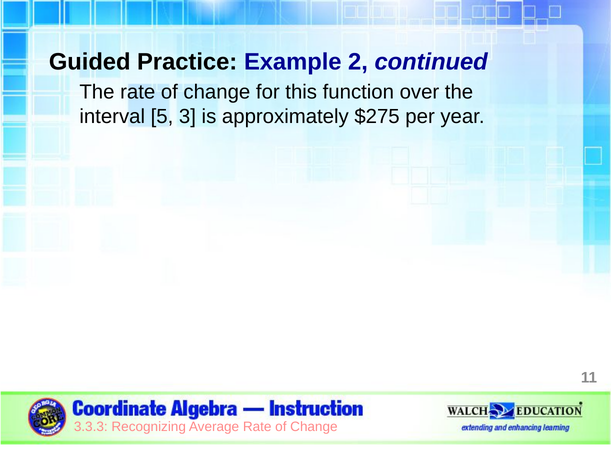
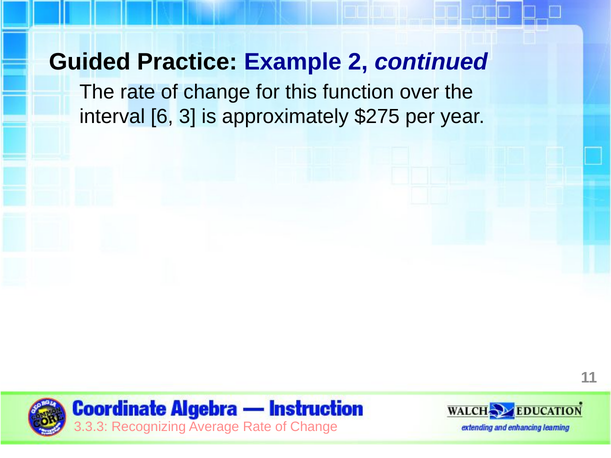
5: 5 -> 6 (162, 116)
